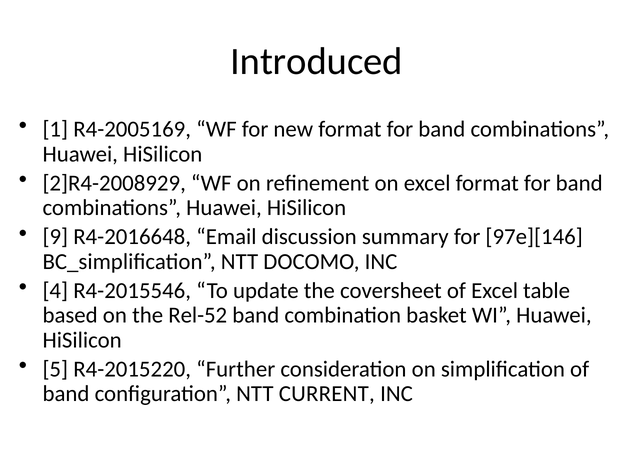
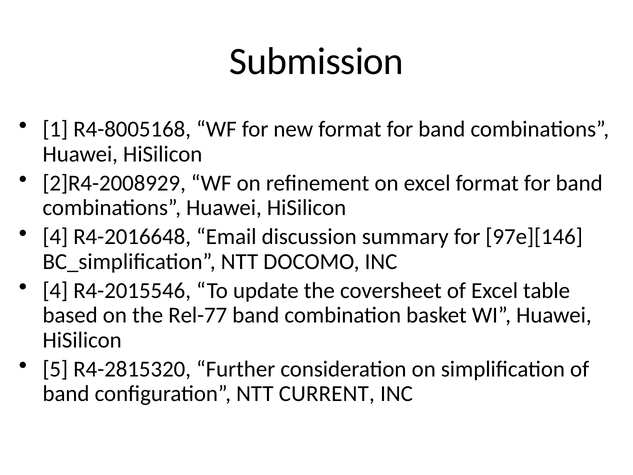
Introduced: Introduced -> Submission (317, 61)
R4-2005169: R4-2005169 -> R4-8005168 (132, 129)
9: 9 -> 4 (55, 237)
Rel-52: Rel-52 -> Rel-77 (198, 315)
R4-2015220: R4-2015220 -> R4-2815320 (132, 369)
